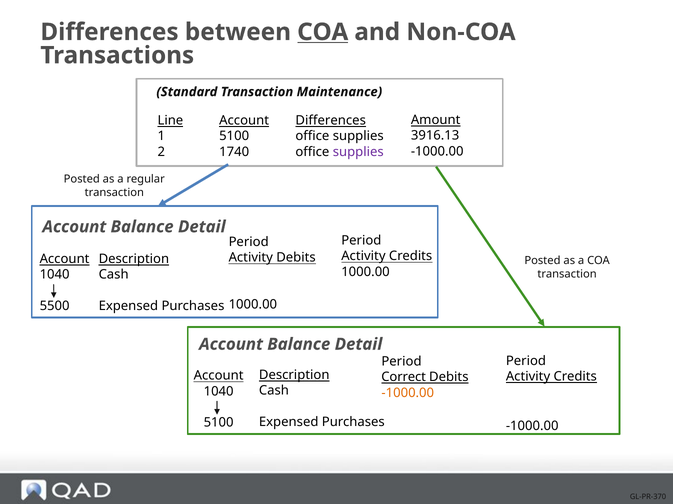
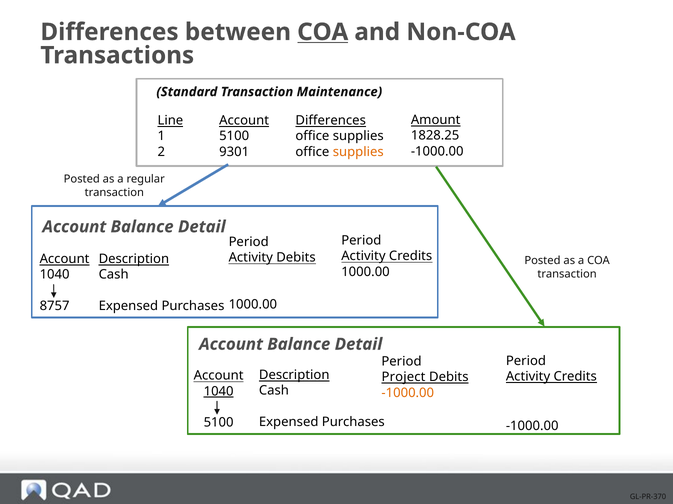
3916.13: 3916.13 -> 1828.25 (435, 136)
supplies colour: purple -> orange (358, 152)
1740: 1740 -> 9301 (234, 152)
5500: 5500 -> 8757 (55, 306)
Correct: Correct -> Project (404, 378)
1040 underline: none -> present (219, 392)
